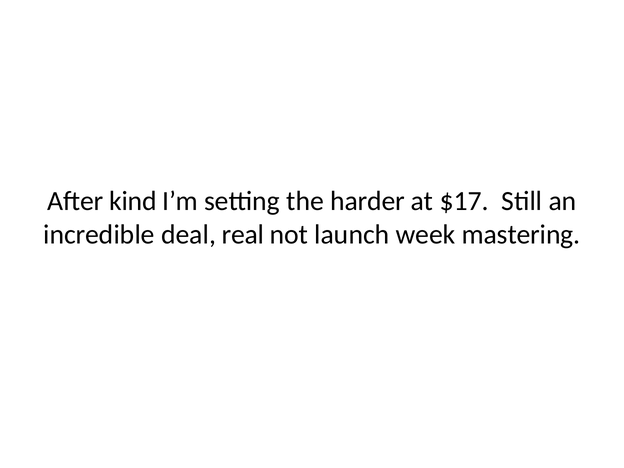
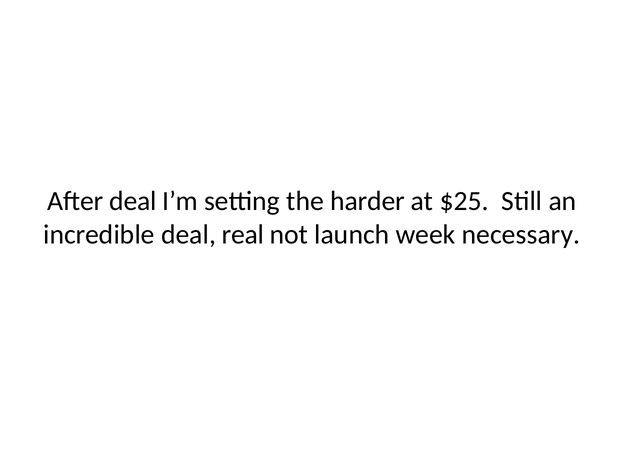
After kind: kind -> deal (133, 201)
$17: $17 -> $25 (464, 201)
mastering: mastering -> necessary (521, 234)
